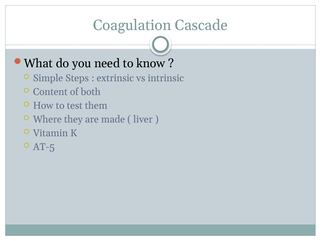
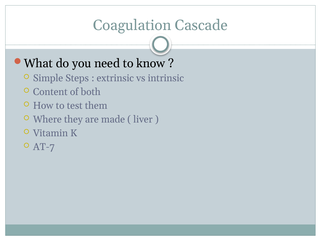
AT-5: AT-5 -> AT-7 (44, 147)
